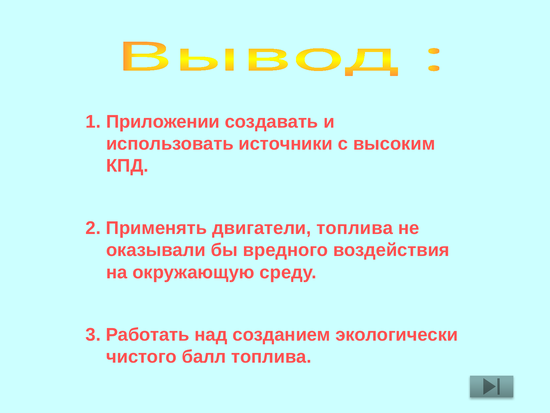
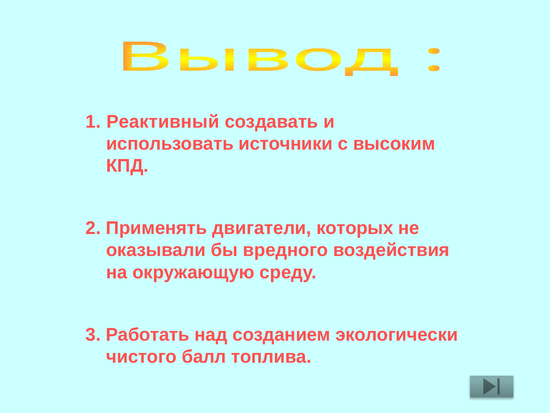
Приложении: Приложении -> Реактивный (163, 122)
двигатели топлива: топлива -> которых (355, 228)
